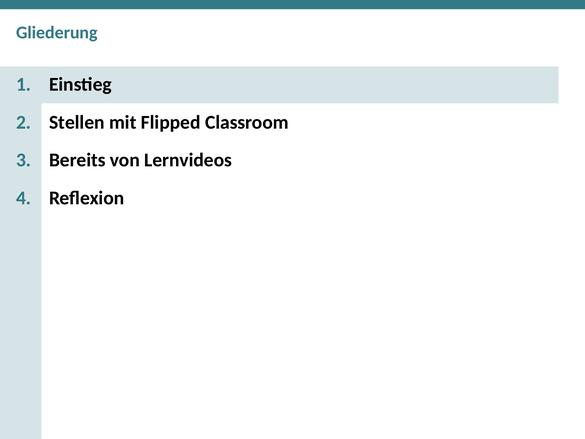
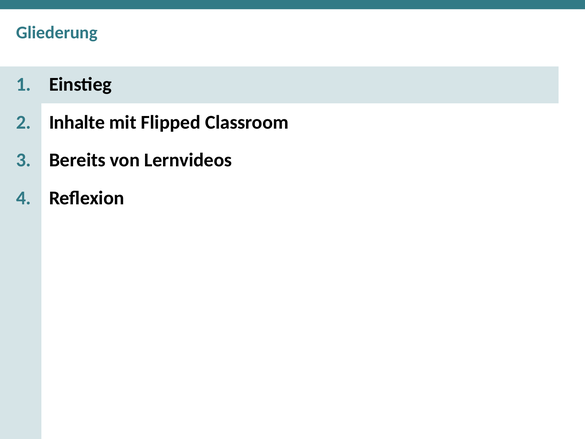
Stellen: Stellen -> Inhalte (77, 122)
